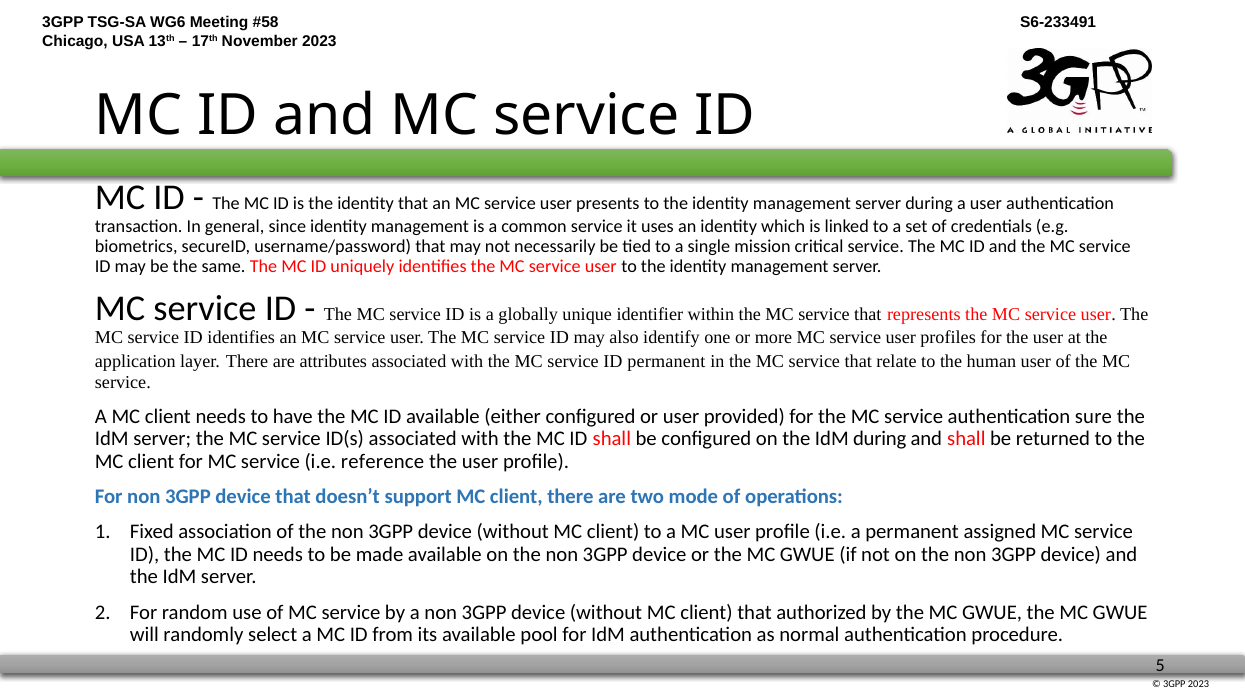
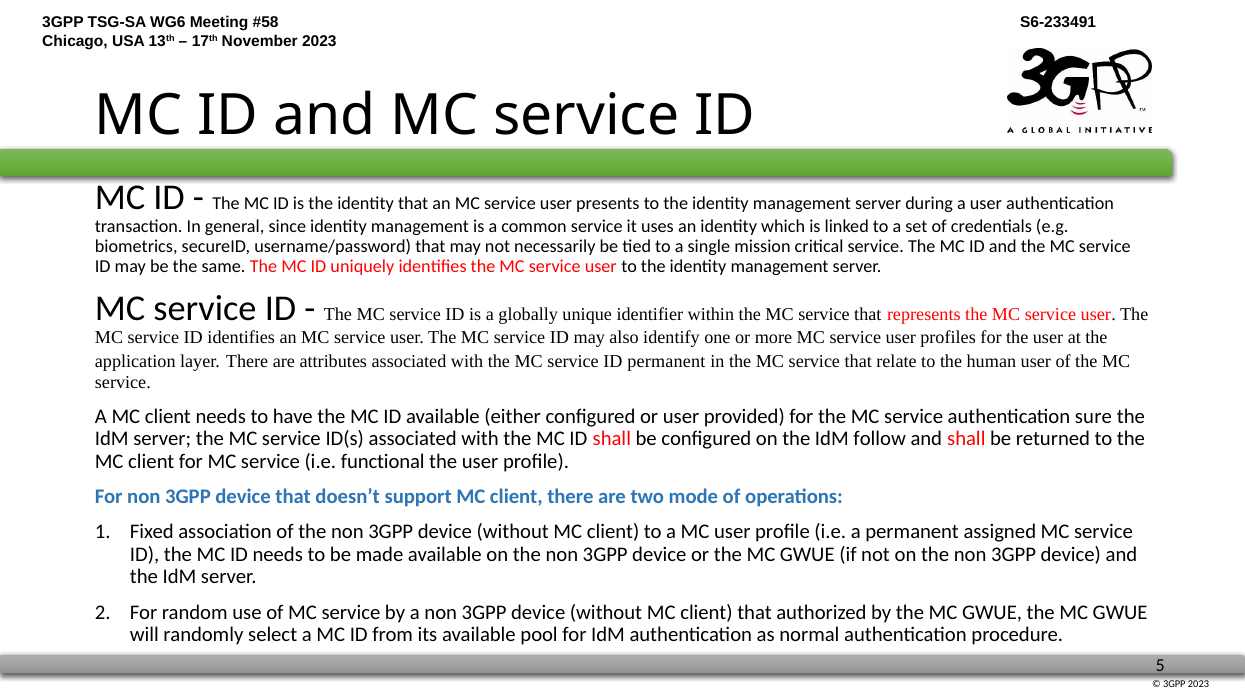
IdM during: during -> follow (880, 439)
reference: reference -> functional (383, 462)
